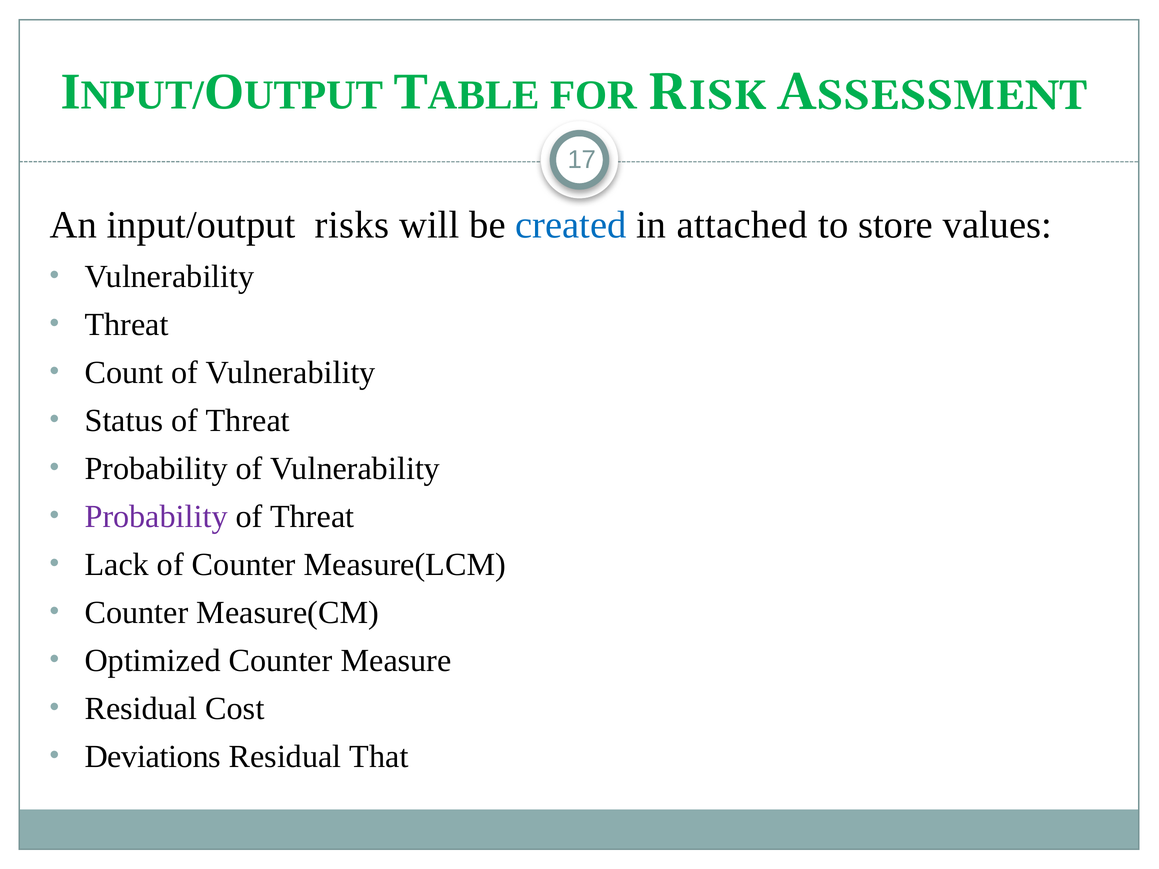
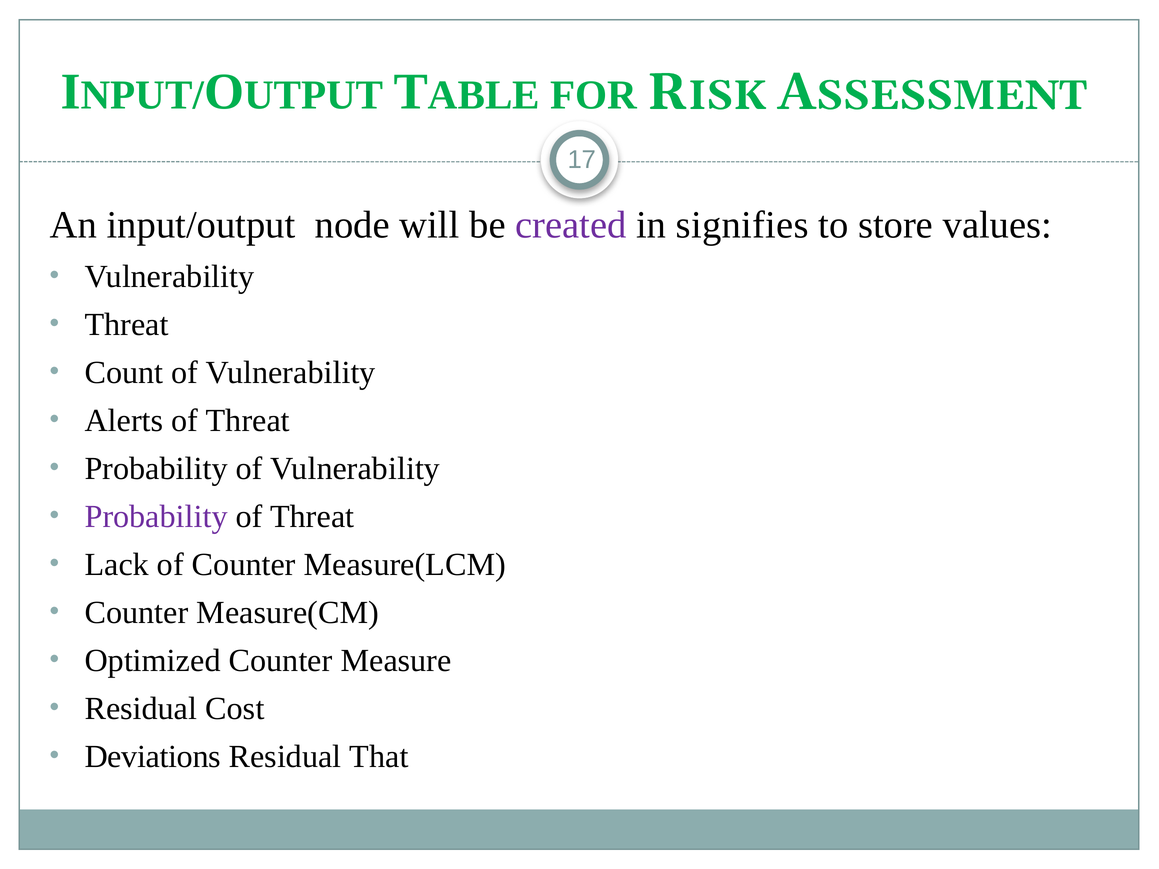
risks: risks -> node (352, 225)
created colour: blue -> purple (571, 225)
attached: attached -> signifies (742, 225)
Status: Status -> Alerts (124, 421)
